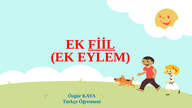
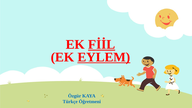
EYLEM underline: none -> present (104, 57)
